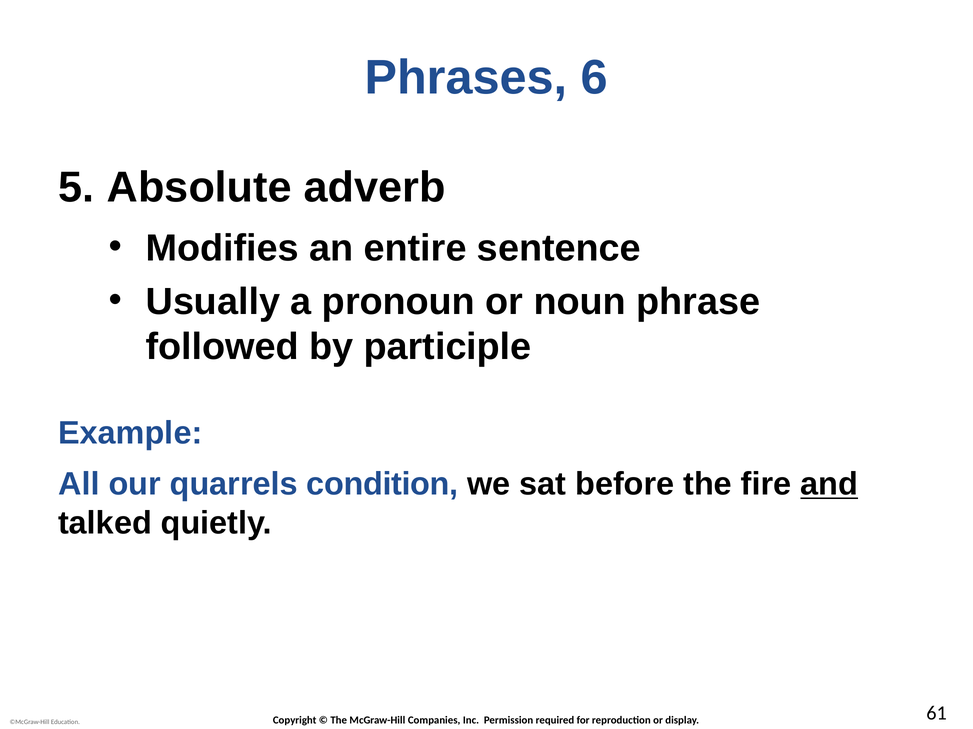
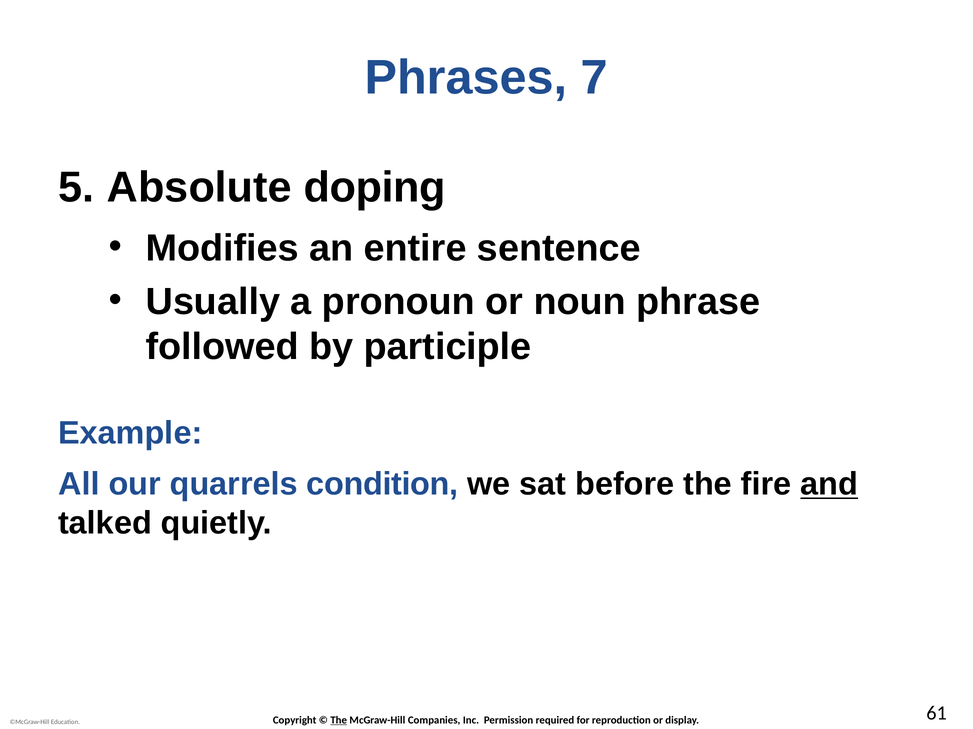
6: 6 -> 7 (594, 78)
adverb: adverb -> doping (375, 188)
The underline: none -> present (339, 721)
